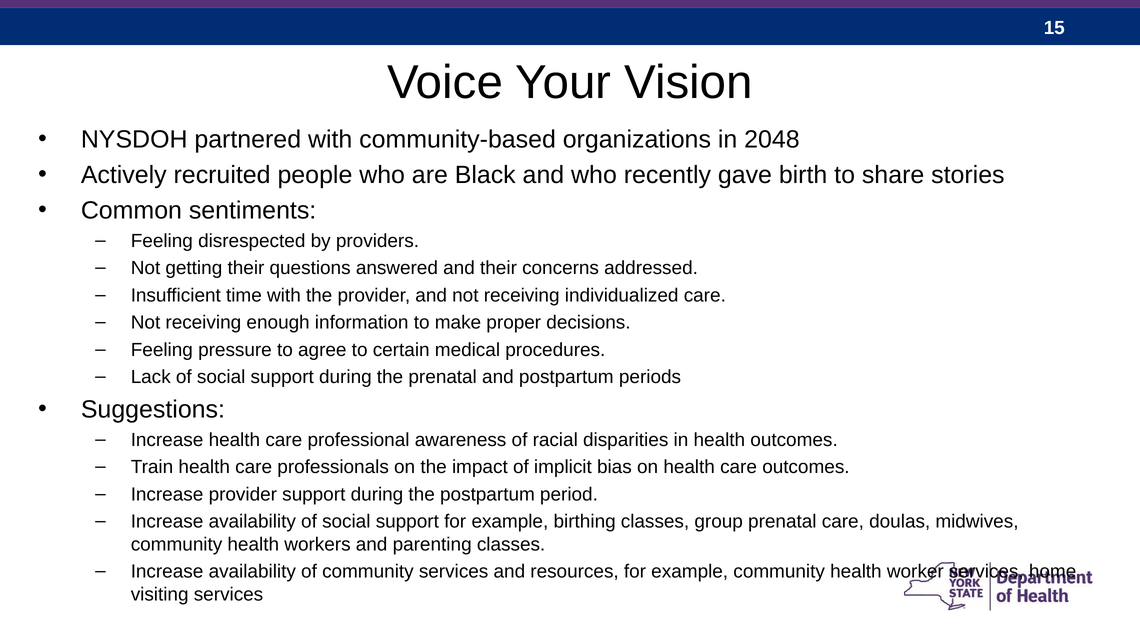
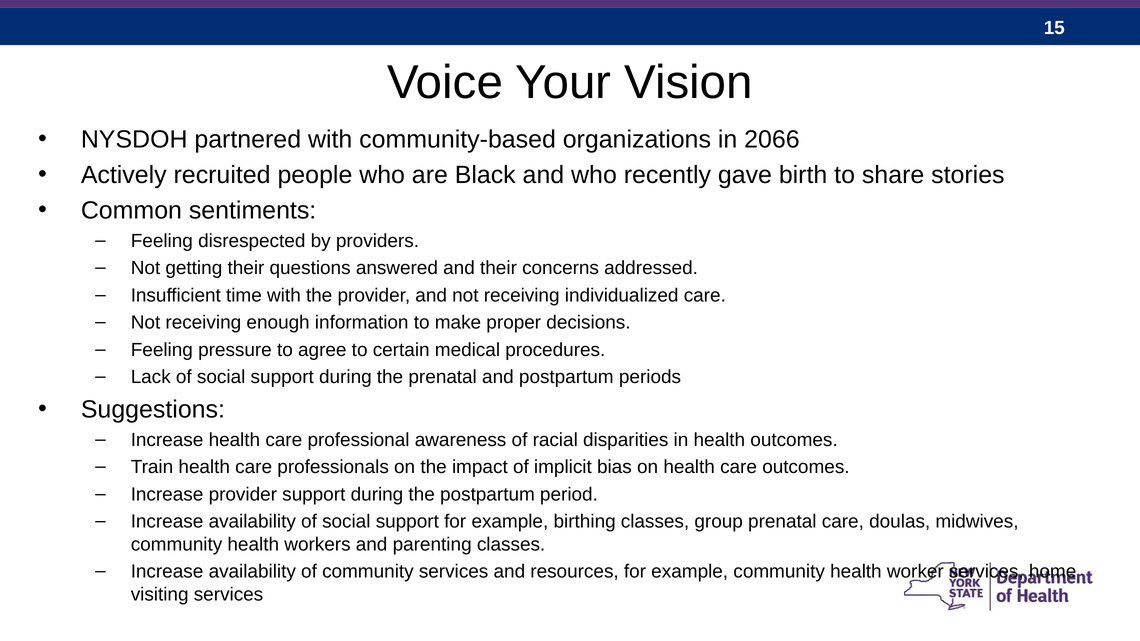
2048: 2048 -> 2066 (772, 139)
